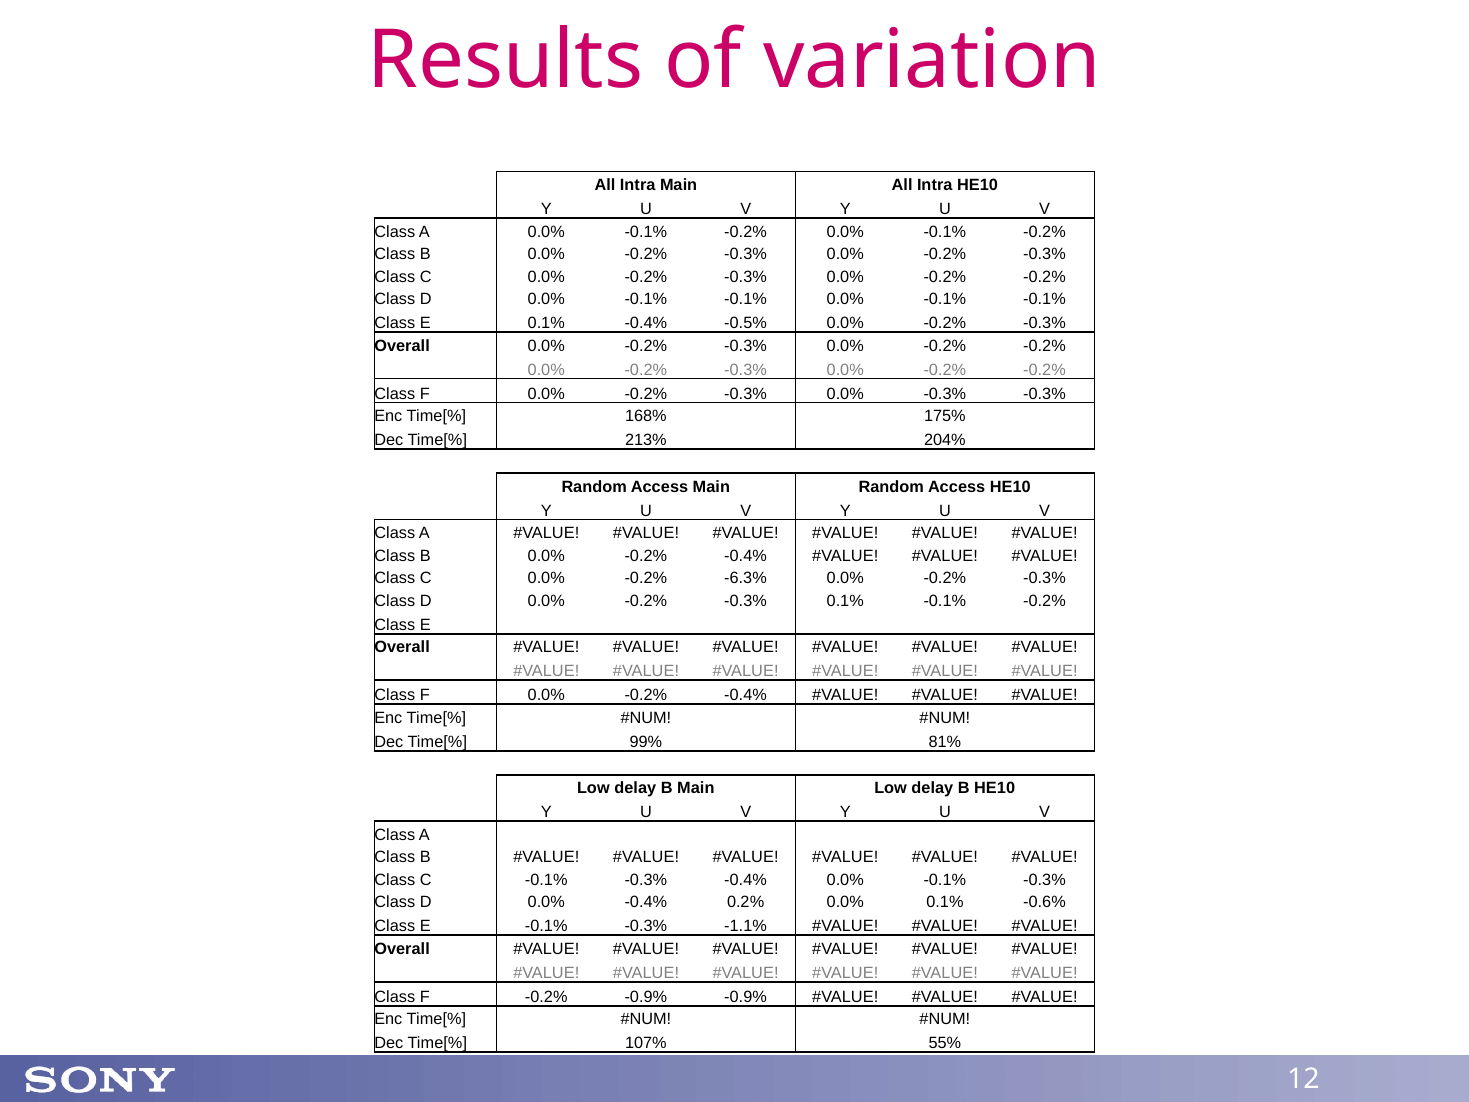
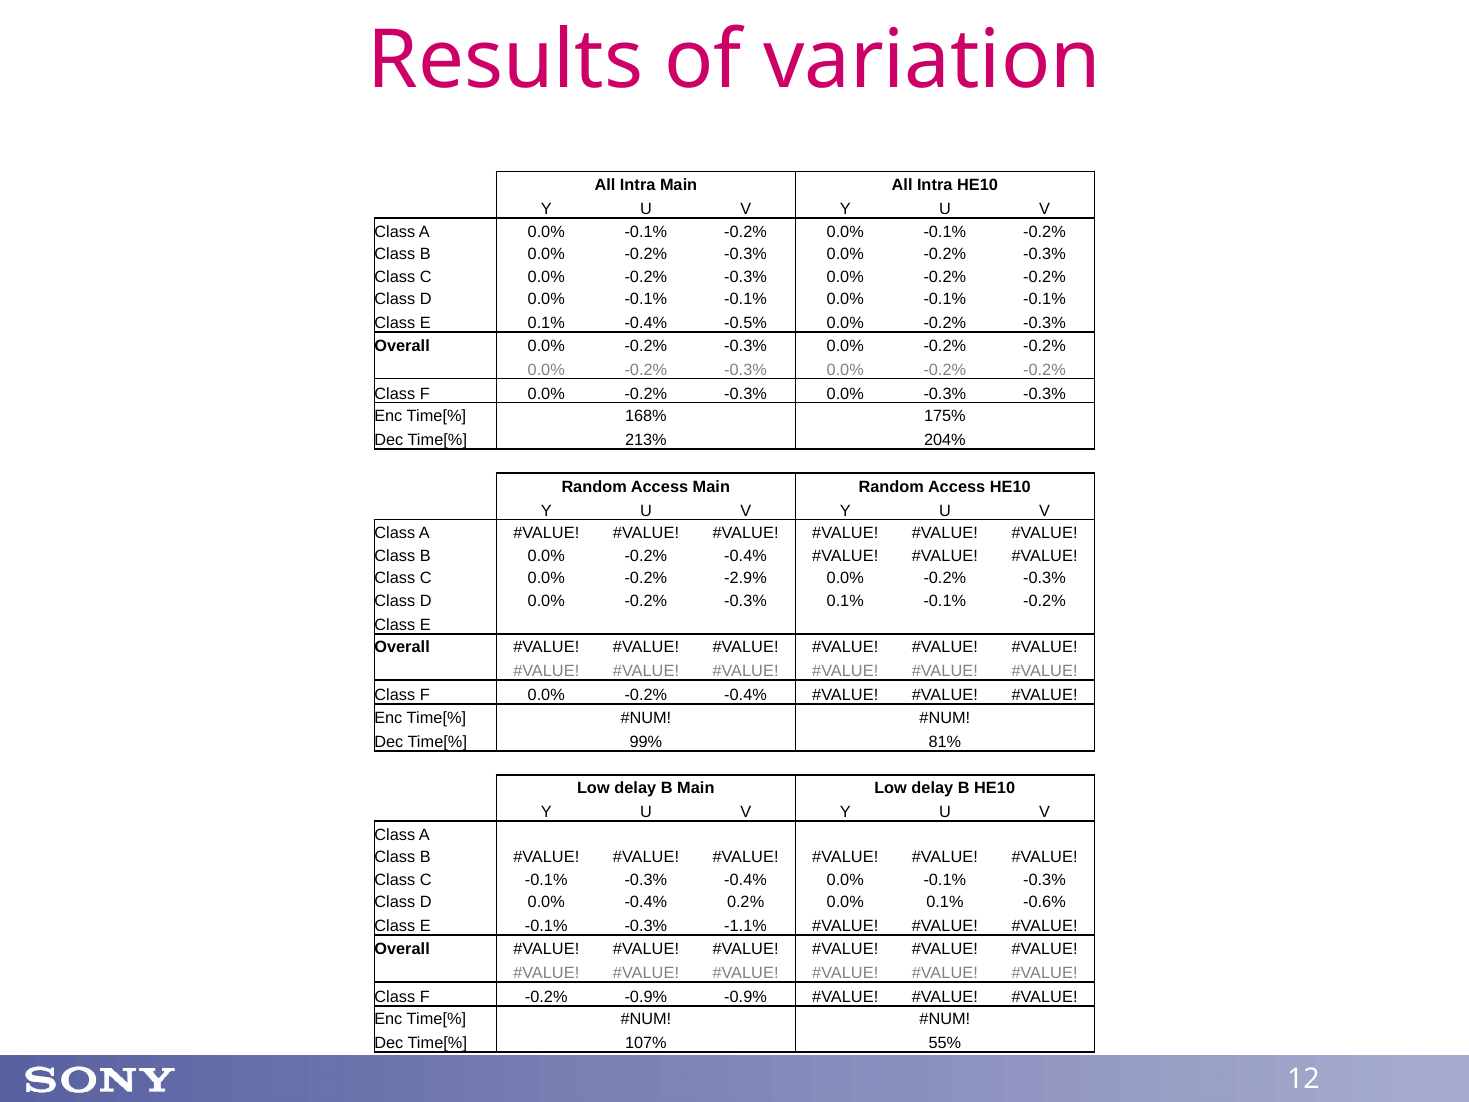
-6.3%: -6.3% -> -2.9% (746, 578)
